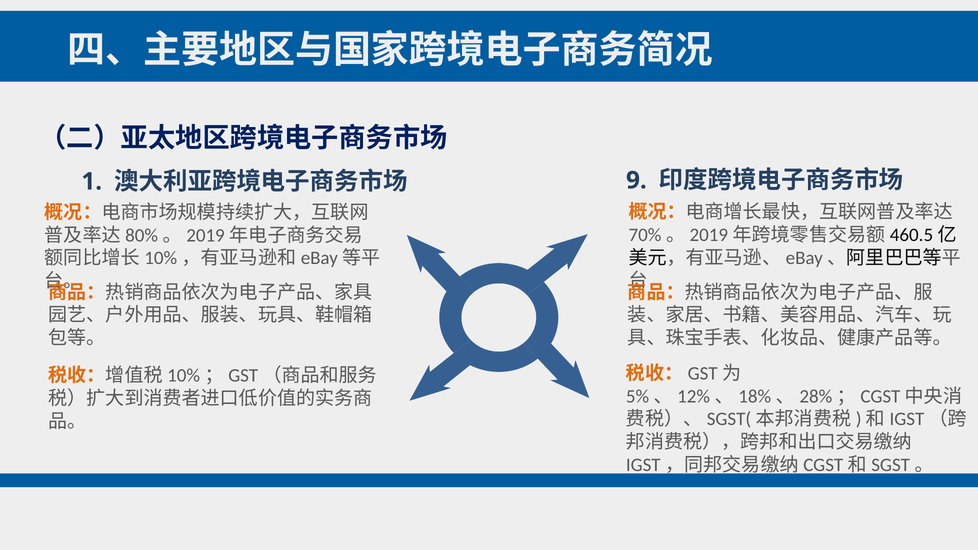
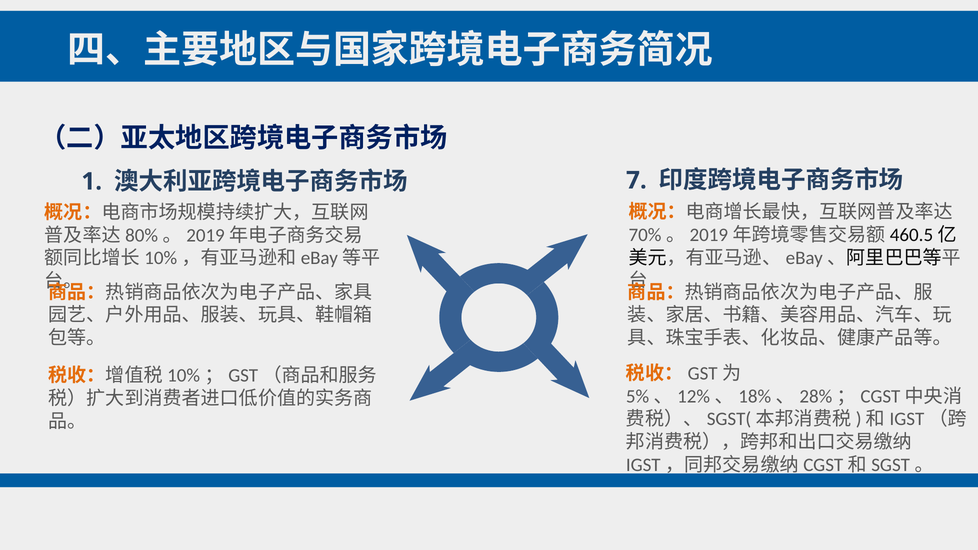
9: 9 -> 7 (636, 180)
